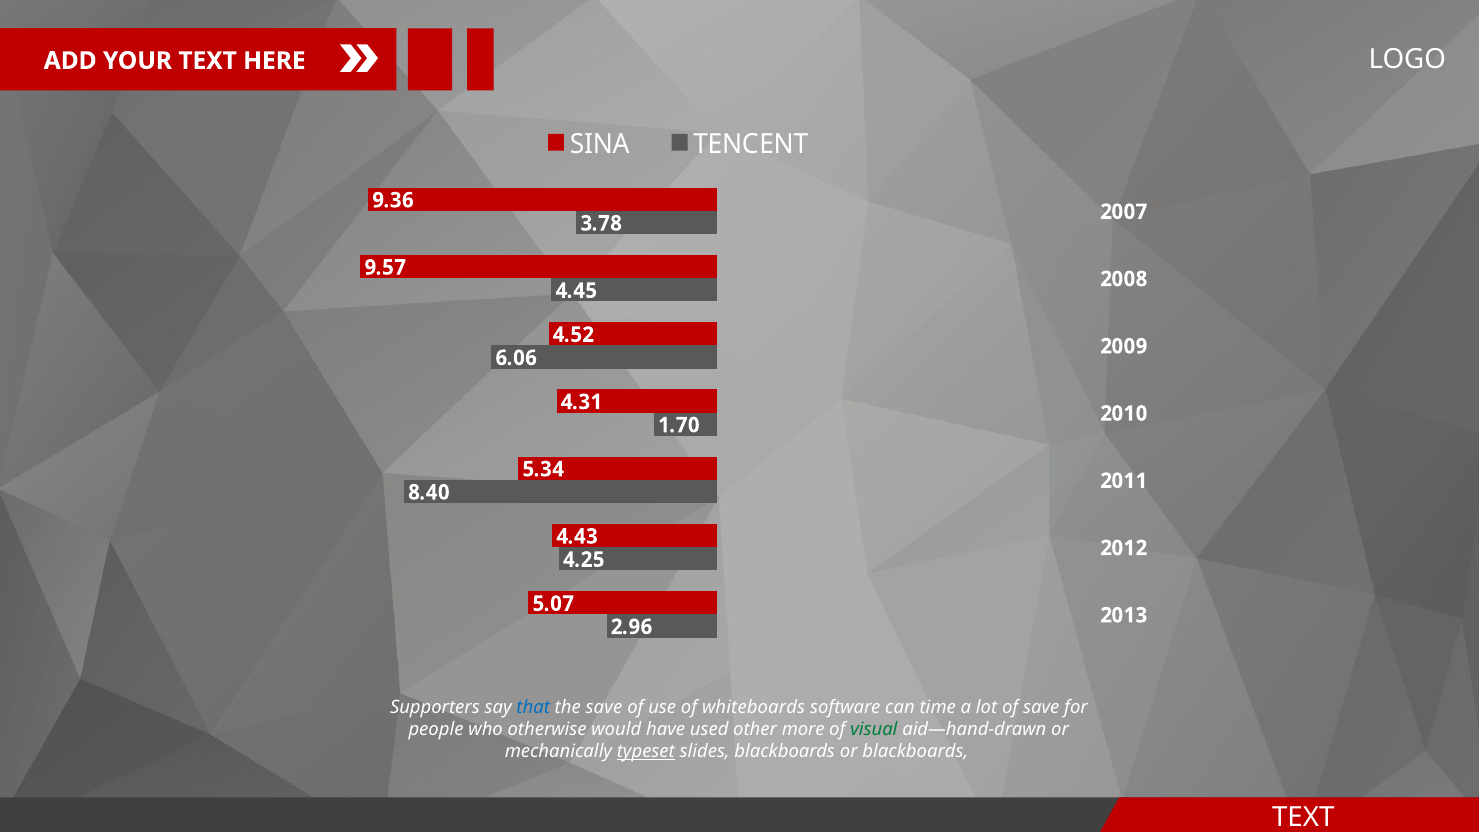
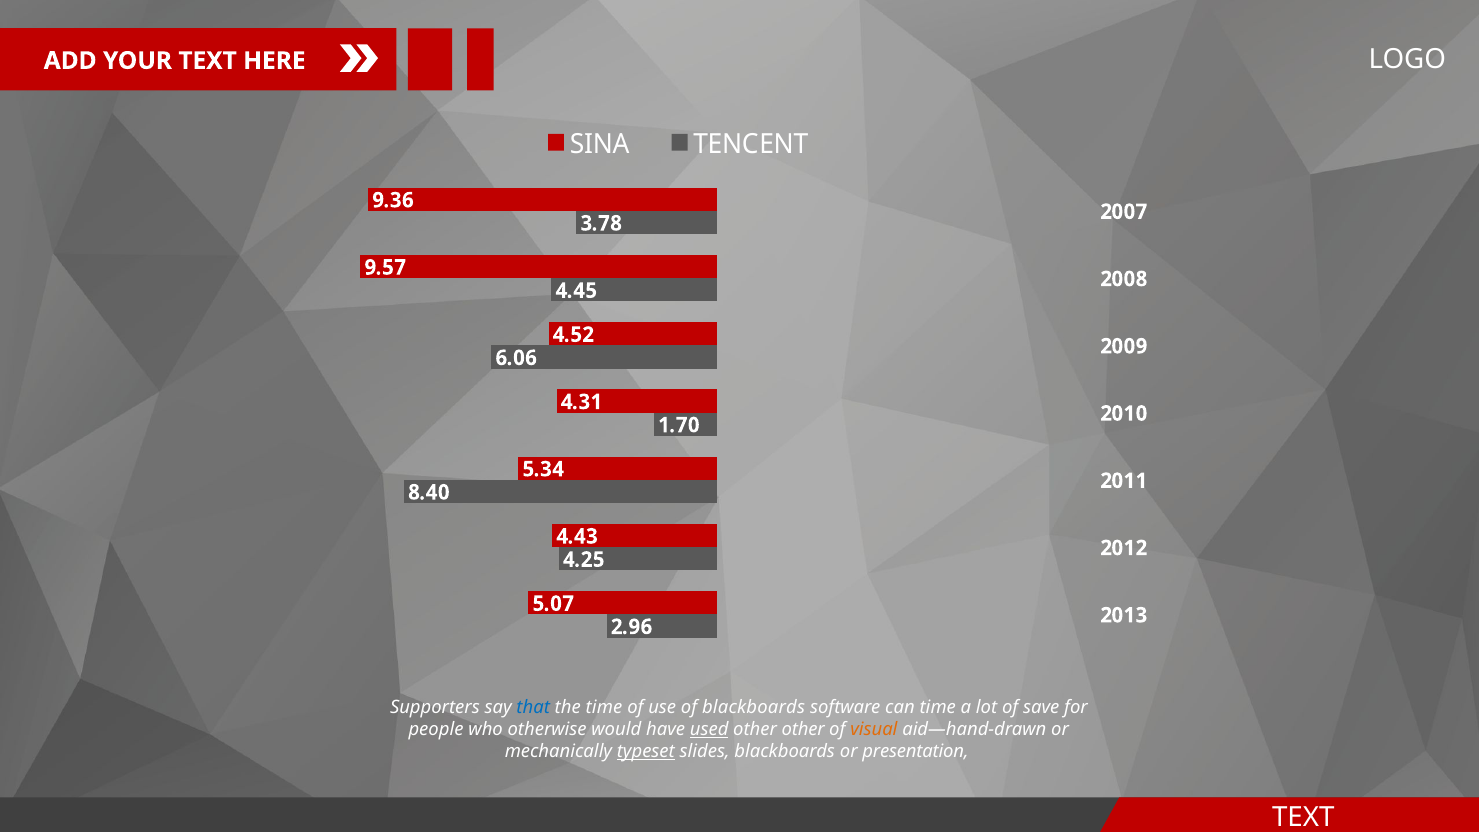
the save: save -> time (604, 707)
of whiteboards: whiteboards -> blackboards (754, 707)
used underline: none -> present (709, 729)
other more: more -> other (803, 729)
visual colour: green -> orange (874, 729)
or blackboards: blackboards -> presentation (916, 752)
